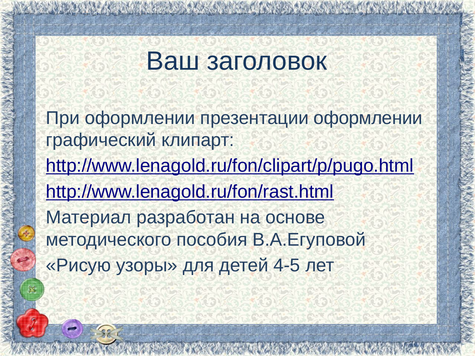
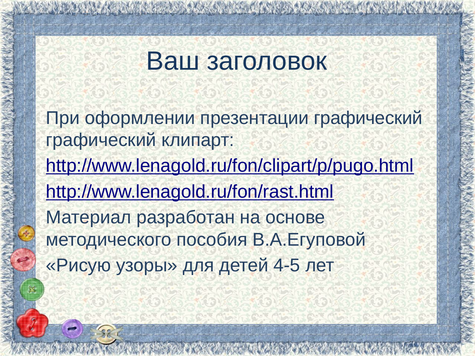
презентации оформлении: оформлении -> графический (368, 118)
